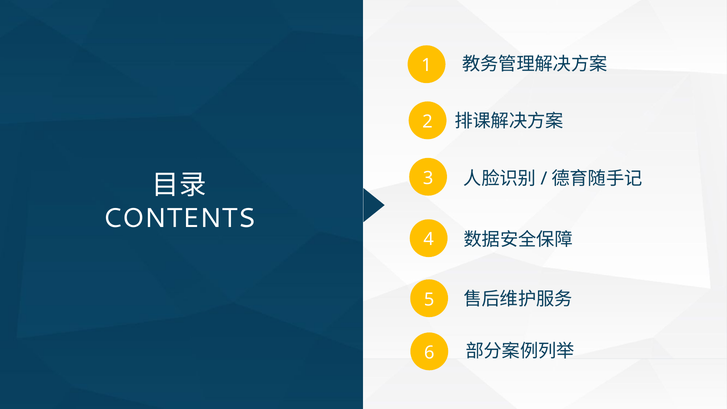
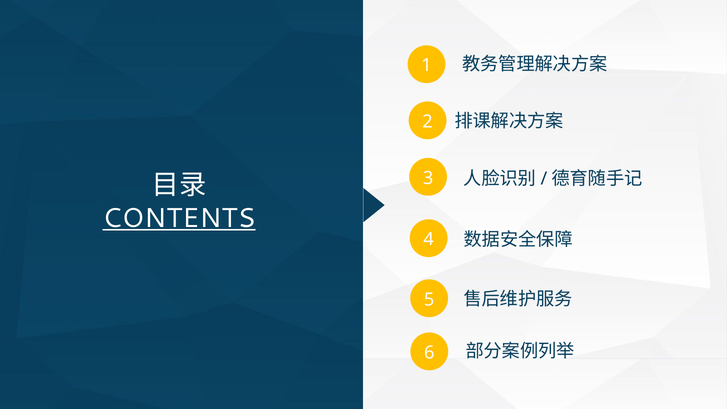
CONTENTS underline: none -> present (179, 218)
